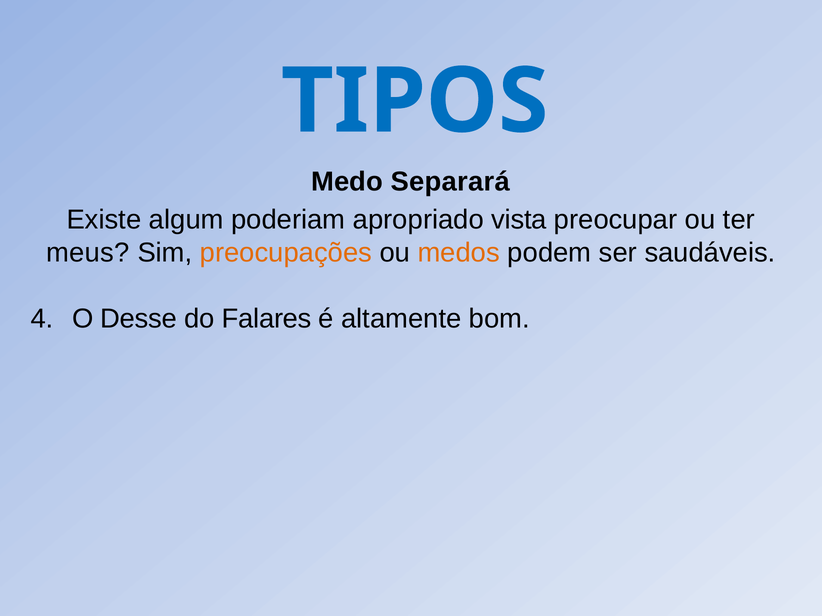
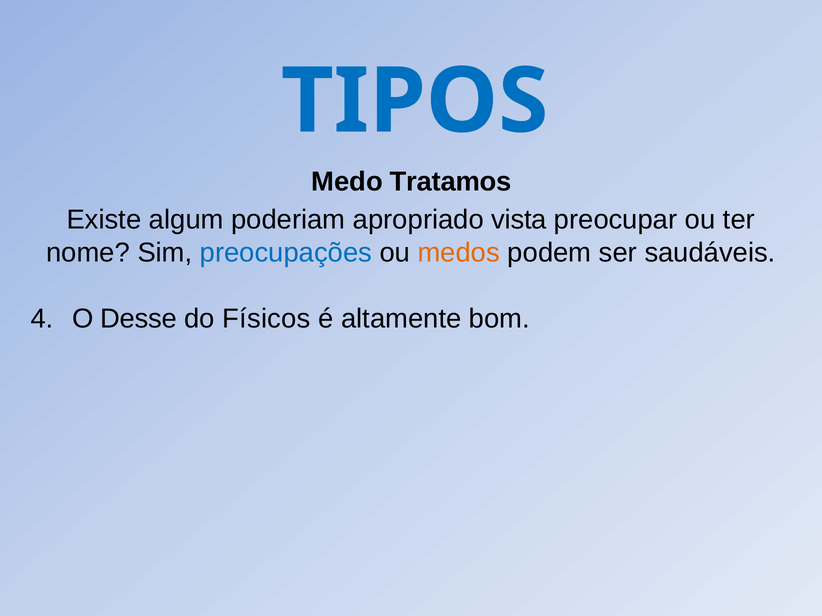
Separará: Separará -> Tratamos (451, 182)
meus: meus -> nome (88, 253)
preocupações colour: orange -> blue (286, 253)
Falares: Falares -> Físicos (266, 319)
